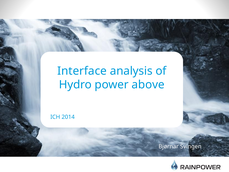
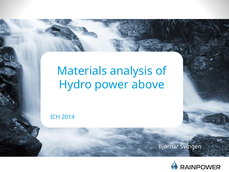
Interface: Interface -> Materials (82, 71)
